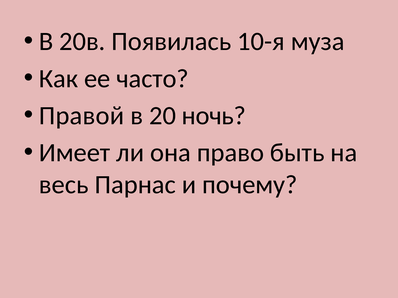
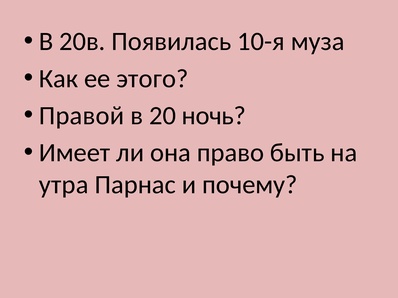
часто: часто -> этого (152, 79)
весь: весь -> утра (64, 185)
